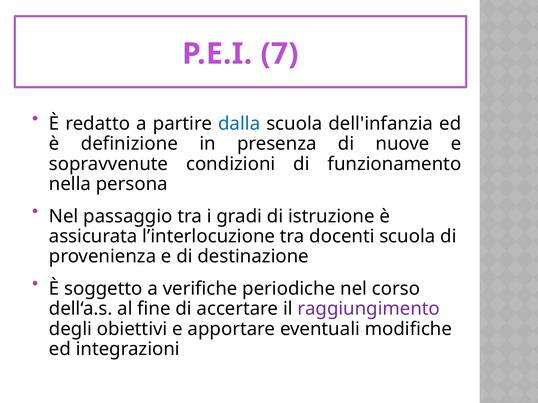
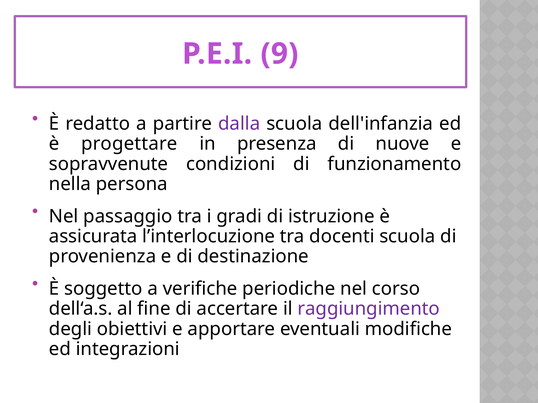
7: 7 -> 9 (279, 54)
dalla colour: blue -> purple (239, 124)
definizione: definizione -> progettare (129, 144)
